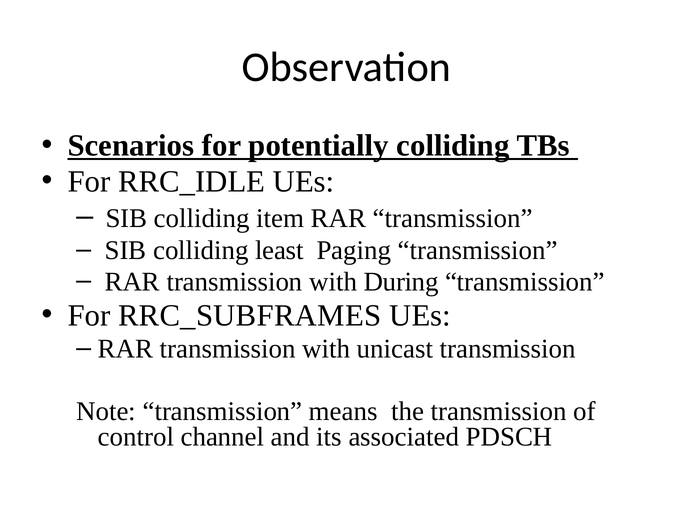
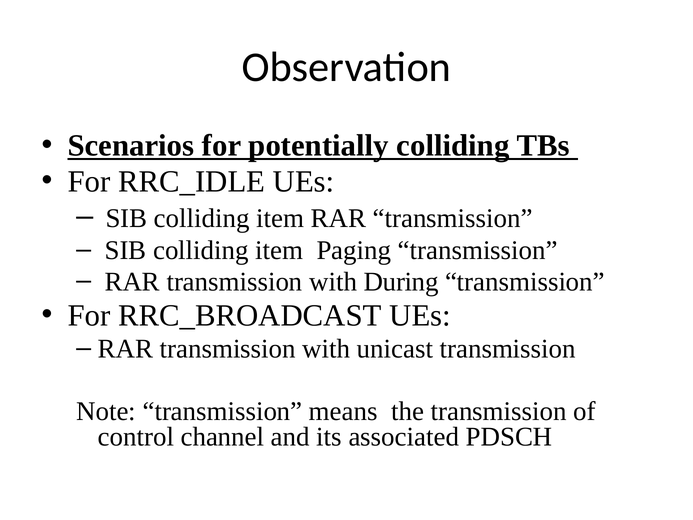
least: least -> item (279, 250)
RRC_SUBFRAMES: RRC_SUBFRAMES -> RRC_BROADCAST (250, 315)
